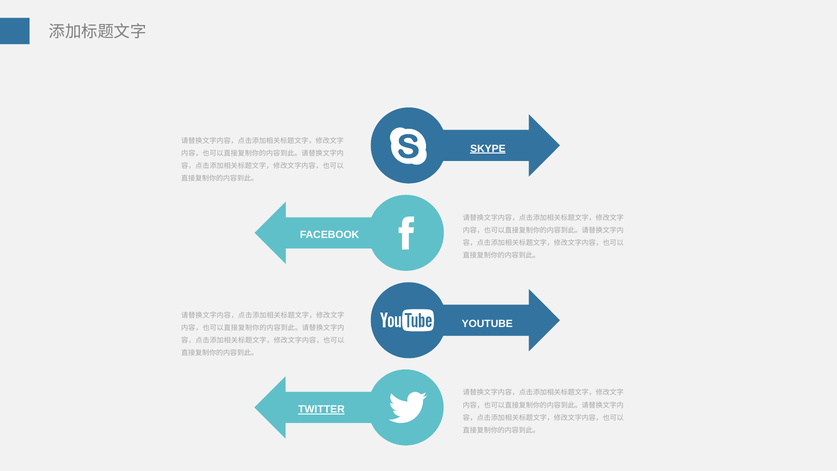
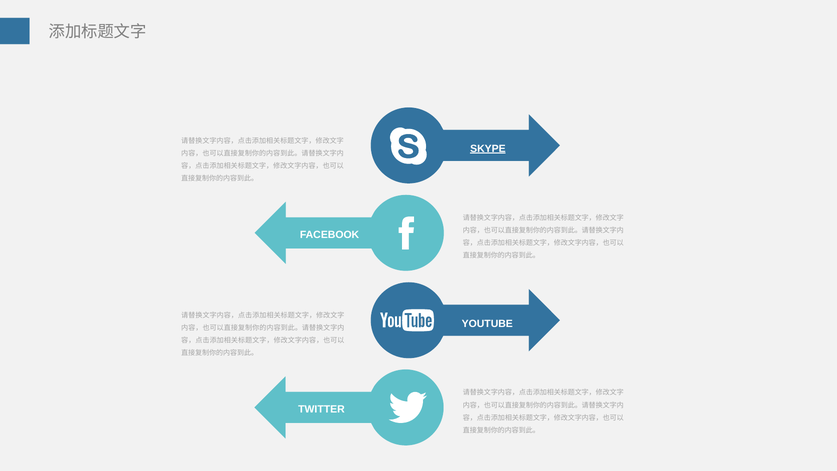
TWITTER underline: present -> none (321, 409)
